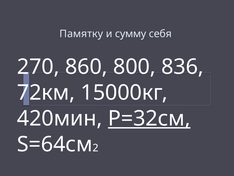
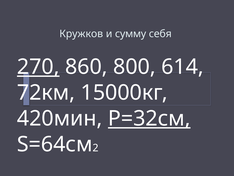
Памятку: Памятку -> Кружков (81, 34)
270 underline: none -> present (38, 67)
836: 836 -> 614 (182, 67)
